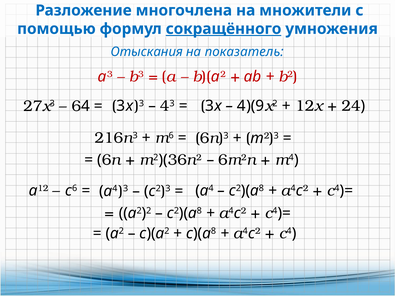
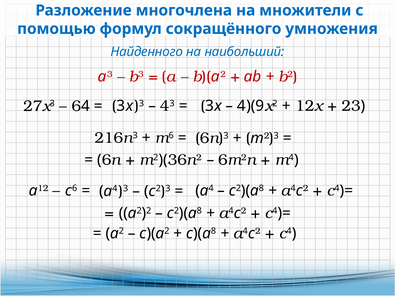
сокращённого underline: present -> none (224, 29)
Отыскания: Отыскания -> Найденного (147, 52)
показатель: показатель -> наибольший (244, 52)
24: 24 -> 23 (351, 106)
